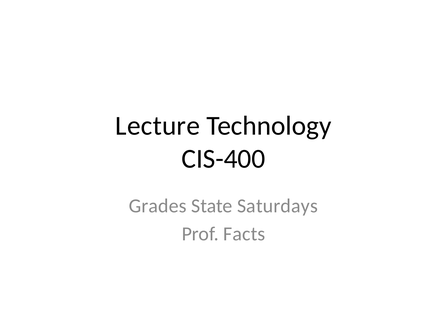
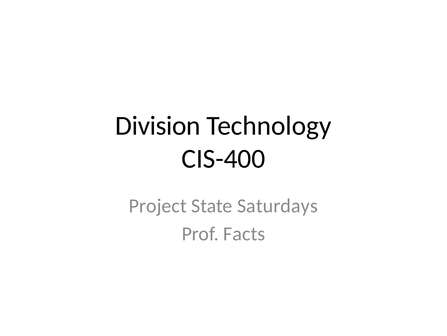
Lecture: Lecture -> Division (158, 126)
Grades: Grades -> Project (158, 205)
